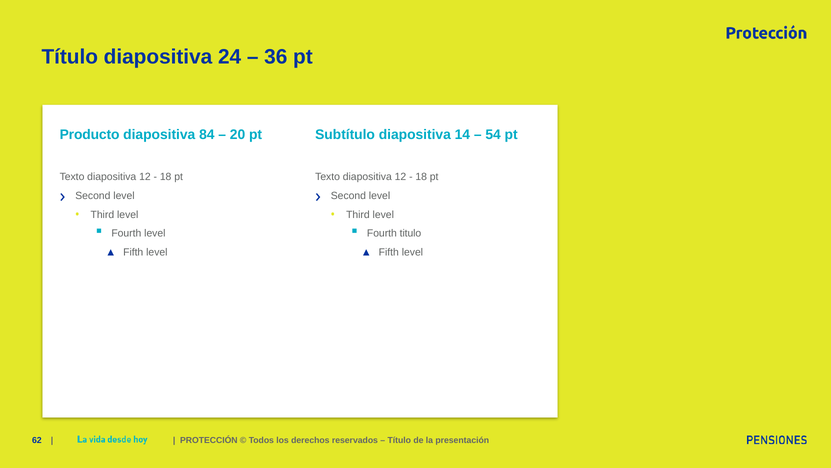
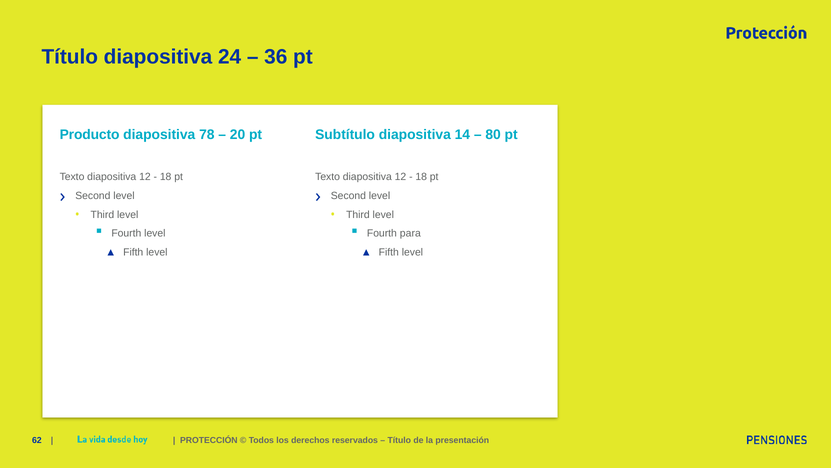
84: 84 -> 78 (207, 134)
54: 54 -> 80 (493, 134)
titulo: titulo -> para (410, 233)
